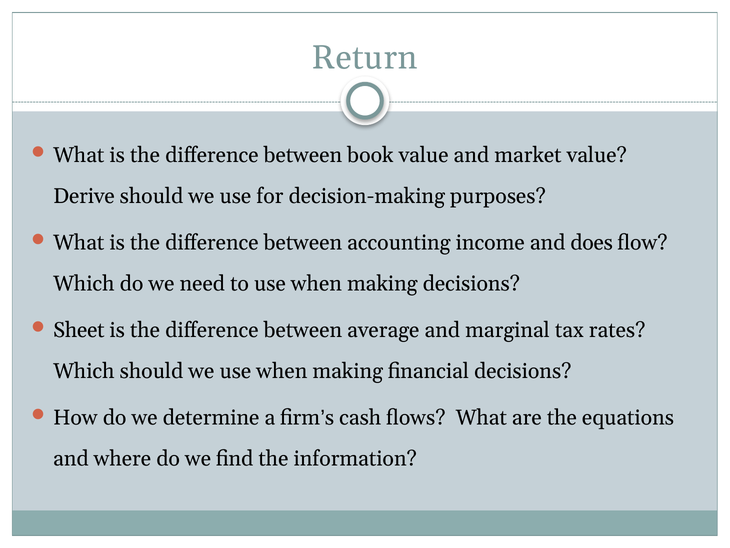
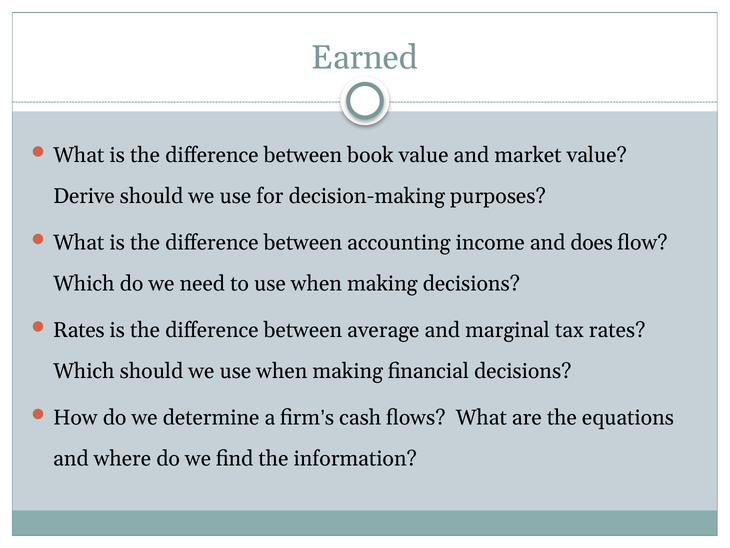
Return: Return -> Earned (365, 57)
Sheet: Sheet -> Rates (79, 330)
